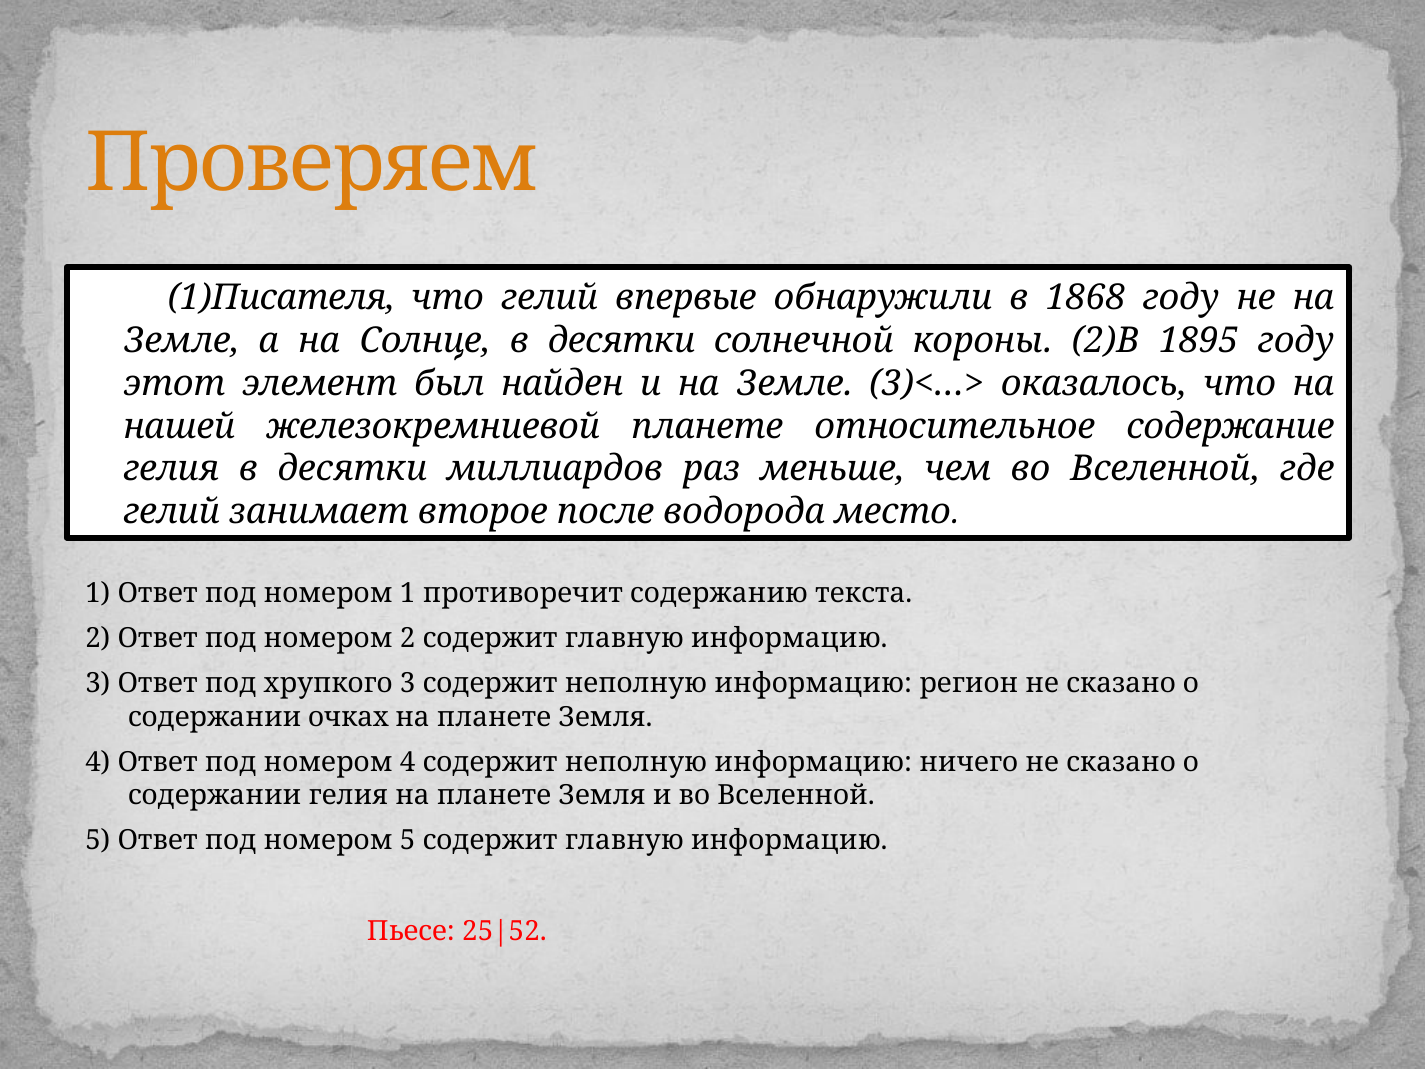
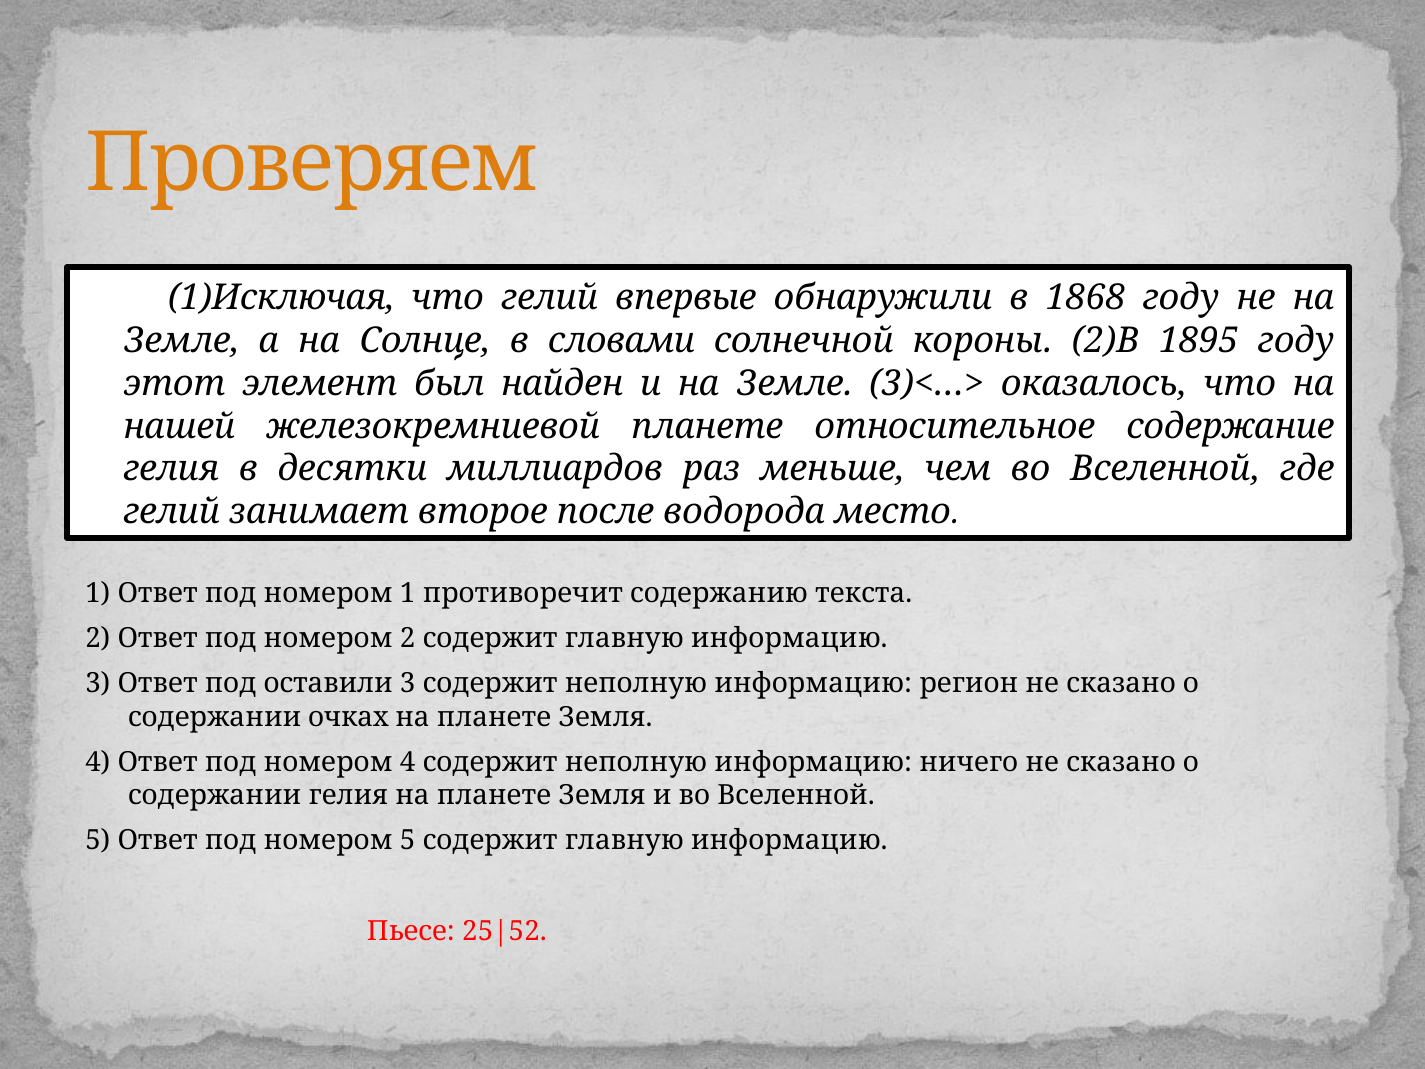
1)Писателя: 1)Писателя -> 1)Исключая (281, 298)
Солнце в десятки: десятки -> словами (622, 341)
хрупкого: хрупкого -> оставили (328, 684)
